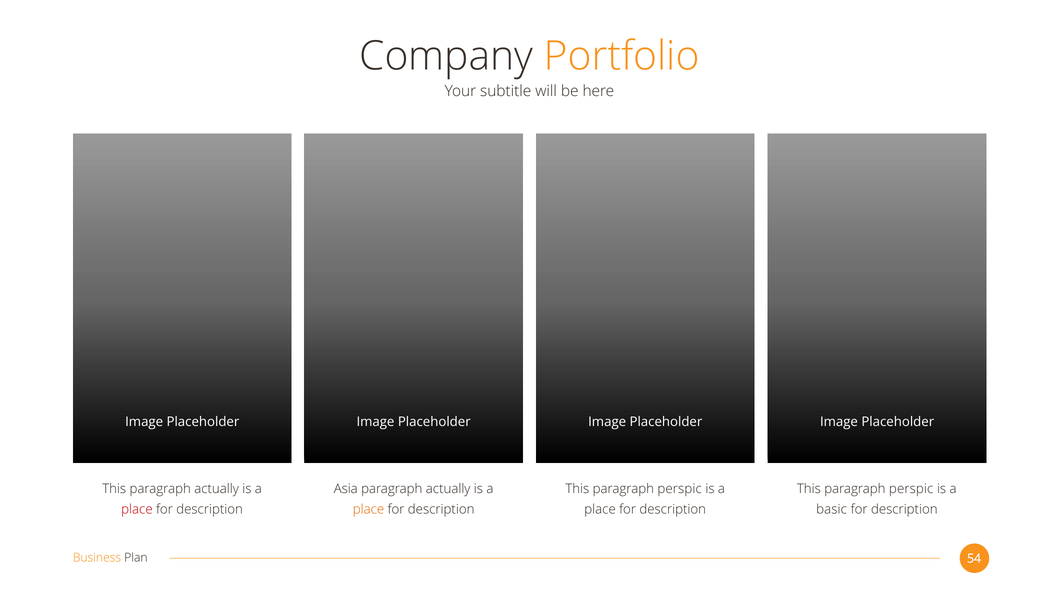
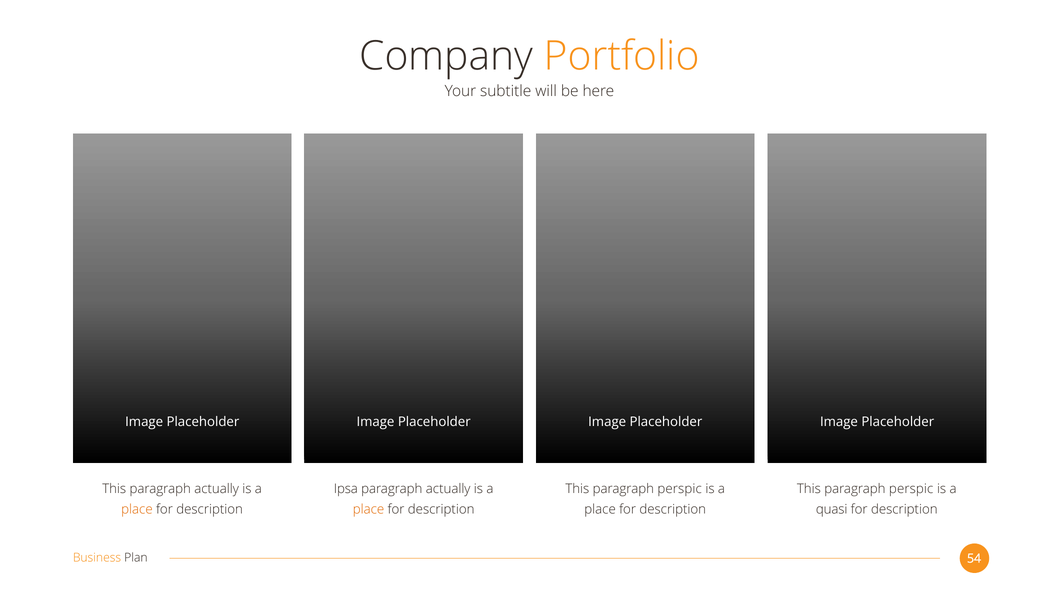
Asia: Asia -> Ipsa (346, 488)
place colour: red -> orange (137, 509)
basic: basic -> quasi (832, 509)
